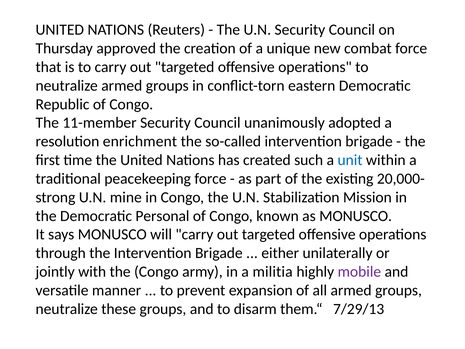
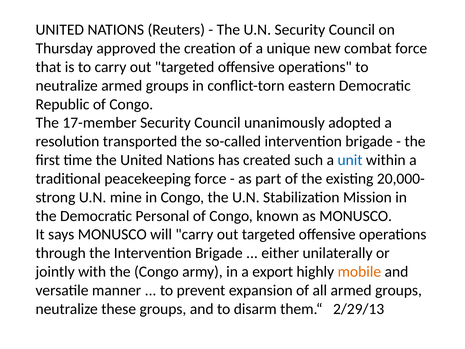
11-member: 11-member -> 17-member (100, 123)
enrichment: enrichment -> transported (140, 141)
militia: militia -> export (273, 272)
mobile colour: purple -> orange (359, 272)
7/29/13: 7/29/13 -> 2/29/13 (359, 309)
